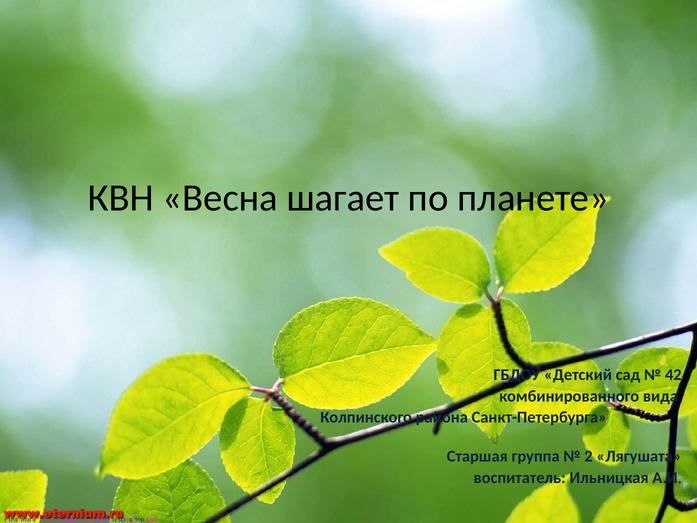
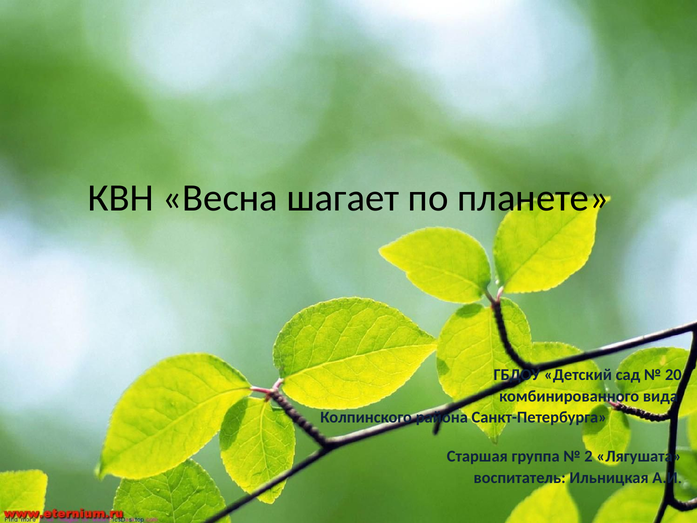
42: 42 -> 20 (673, 375)
